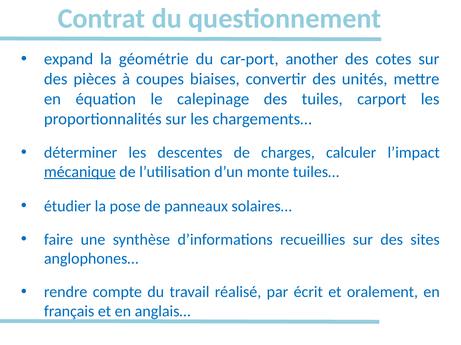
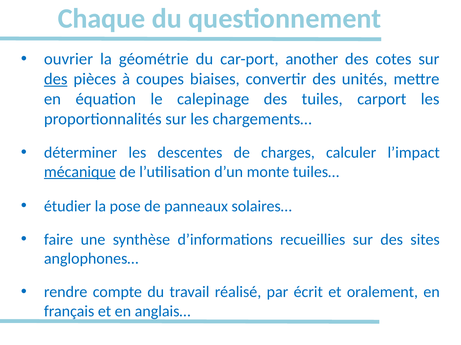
Contrat: Contrat -> Chaque (102, 19)
expand: expand -> ouvrier (69, 59)
des underline: none -> present (56, 79)
